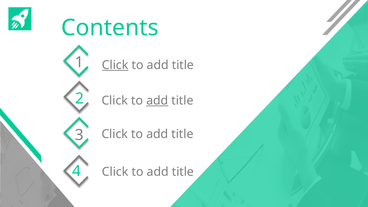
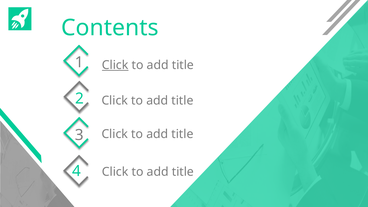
add underline: present -> none (157, 101)
